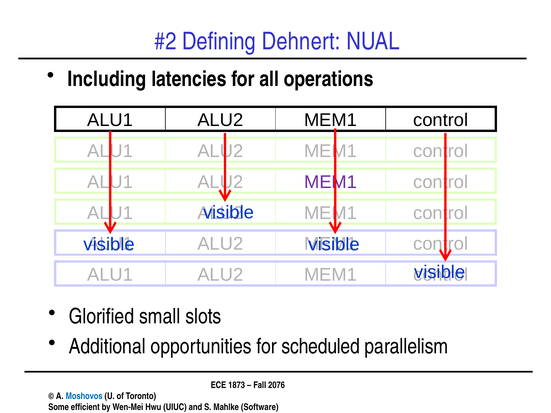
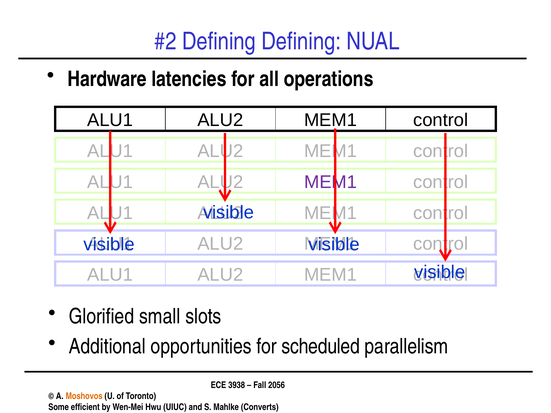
Defining Dehnert: Dehnert -> Defining (301, 41)
Including: Including -> Hardware (107, 79)
1873: 1873 -> 3938 (237, 385)
2076: 2076 -> 2056 (277, 385)
Moshovos colour: blue -> orange (84, 396)
Software: Software -> Converts (260, 407)
